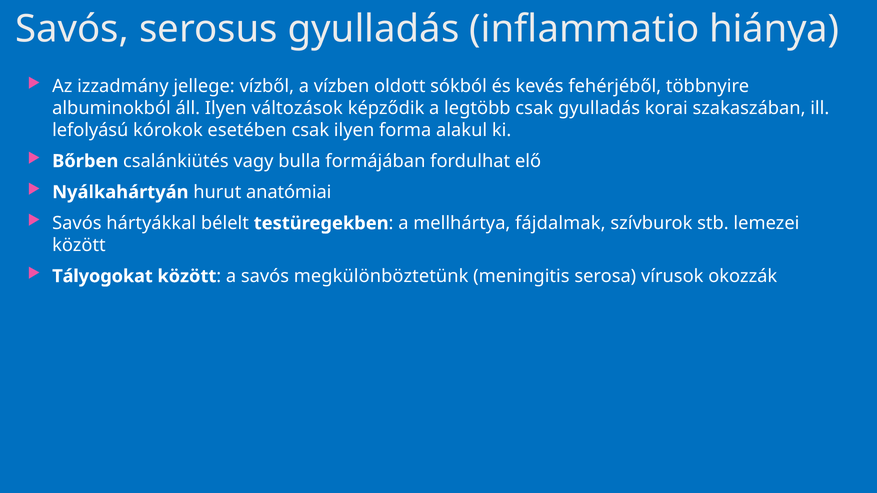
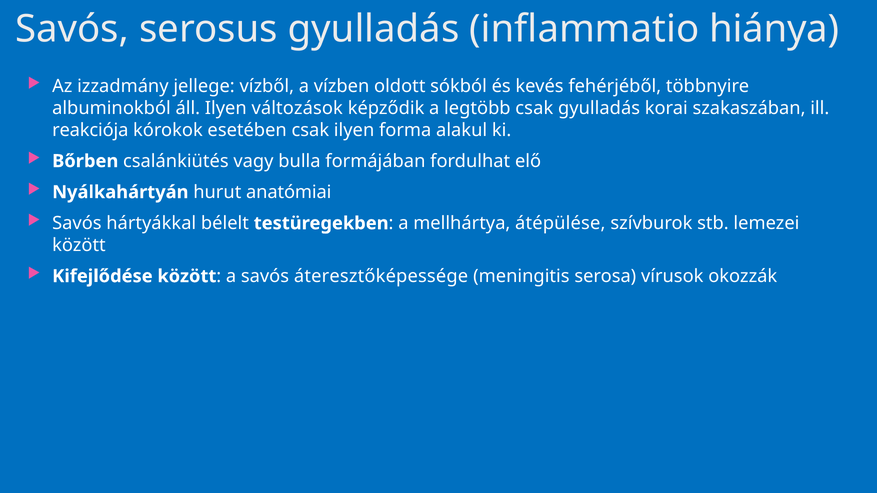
lefolyású: lefolyású -> reakciója (90, 130)
fájdalmak: fájdalmak -> átépülése (560, 223)
Tályogokat: Tályogokat -> Kifejlődése (102, 276)
megkülönböztetünk: megkülönböztetünk -> áteresztőképessége (381, 276)
